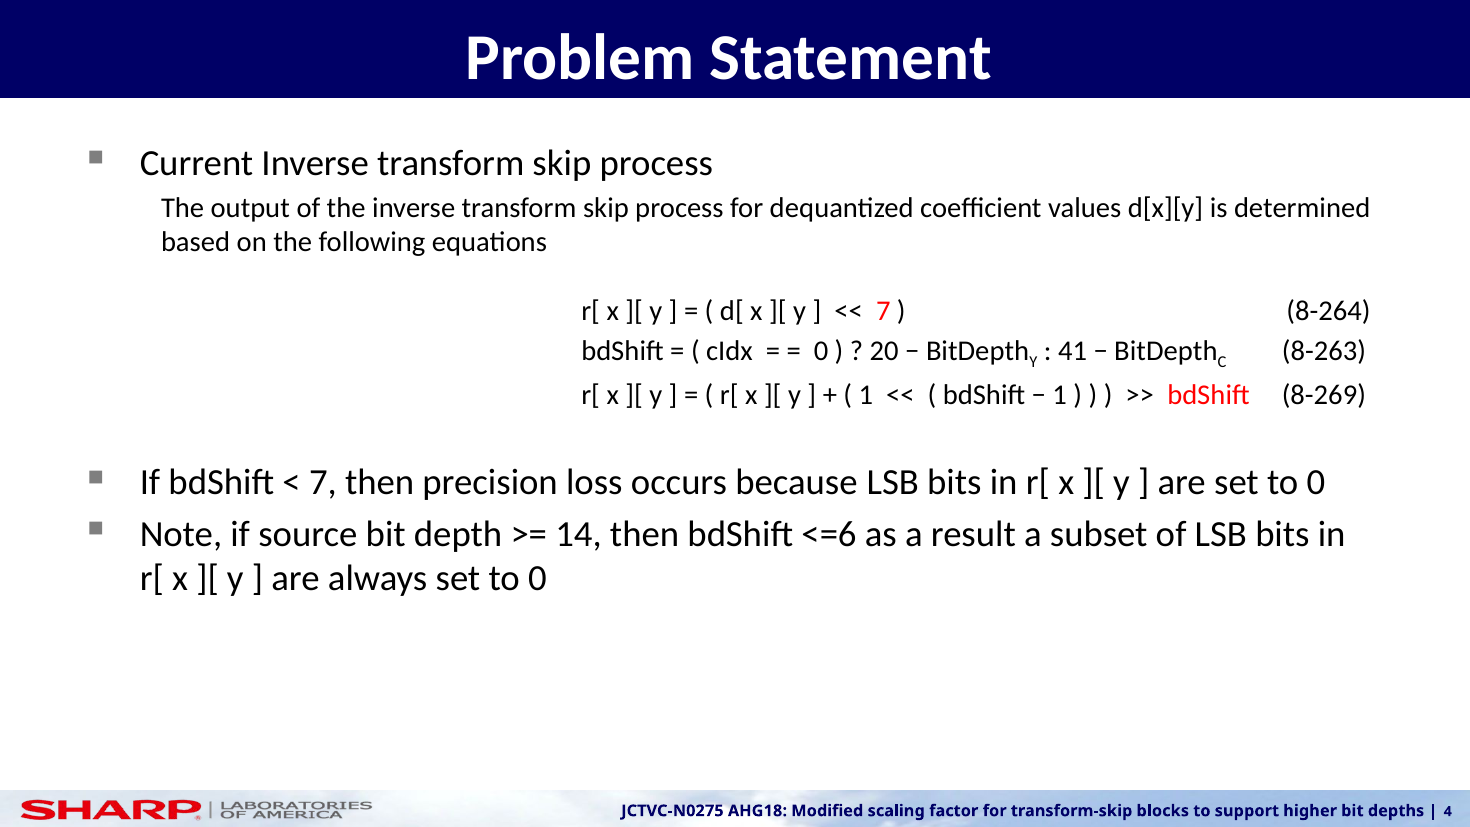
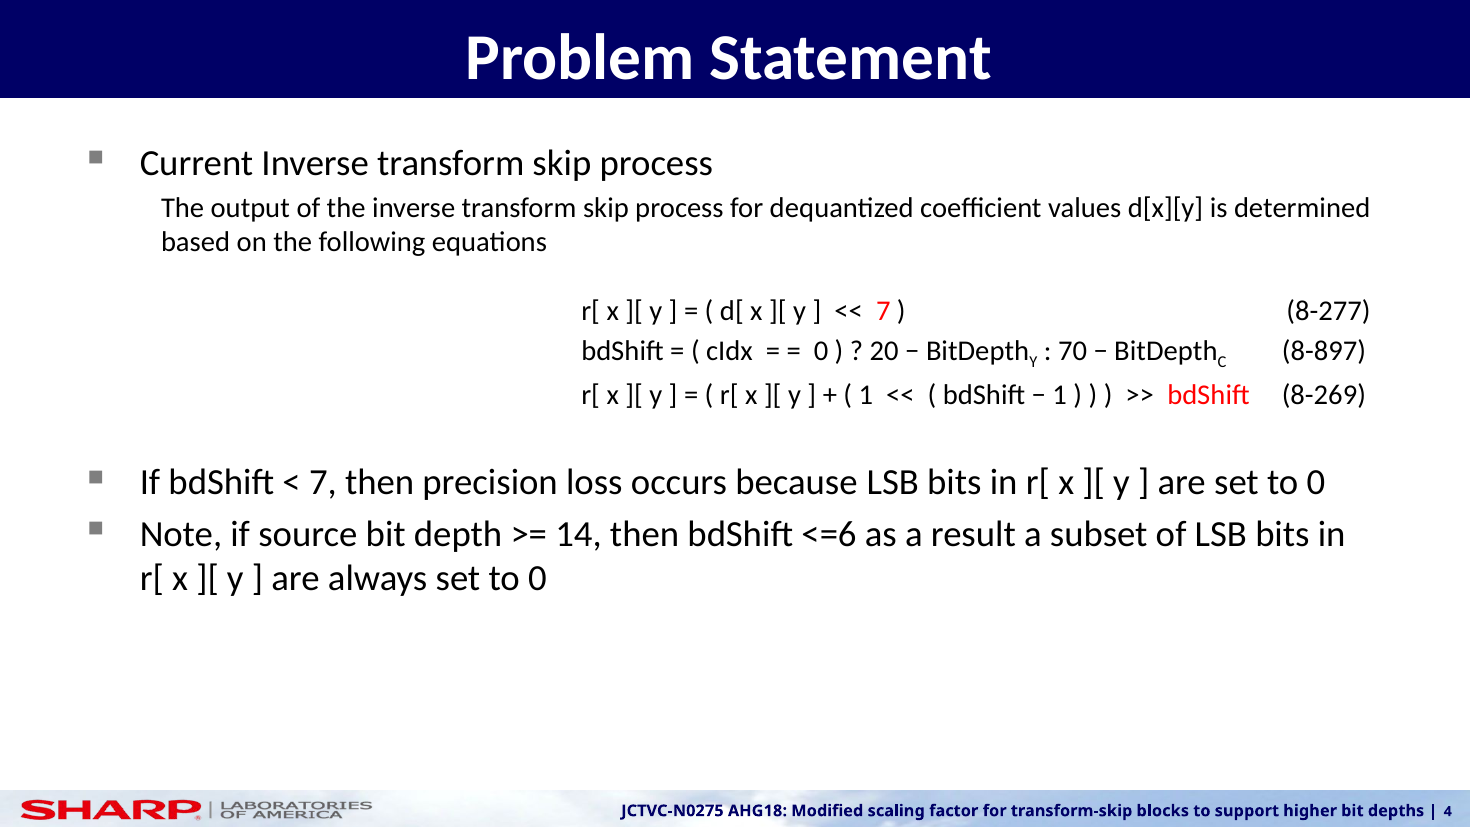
8-264: 8-264 -> 8-277 (1329, 311)
41: 41 -> 70 (1073, 351)
8-263: 8-263 -> 8-897 (1324, 351)
